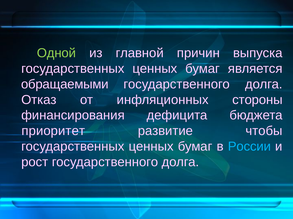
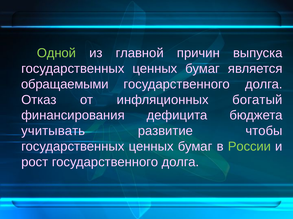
стороны: стороны -> богатый (257, 100)
приоритет: приоритет -> учитывать (53, 131)
России colour: light blue -> light green (249, 147)
